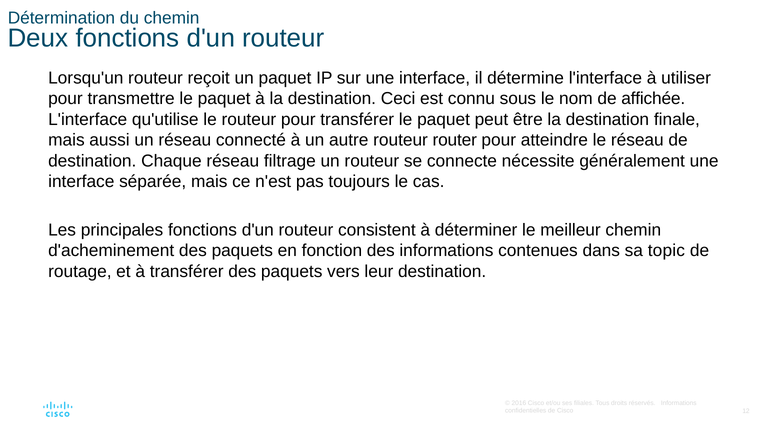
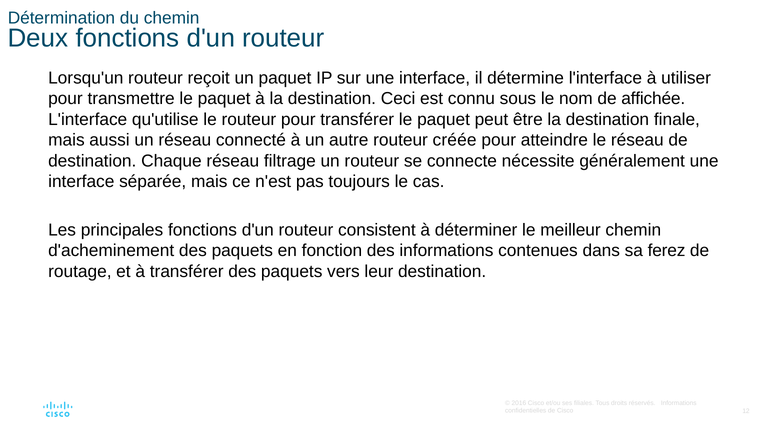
router: router -> créée (455, 140)
topic: topic -> ferez (667, 251)
